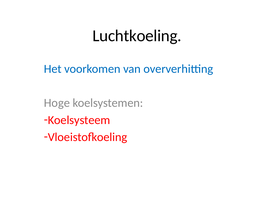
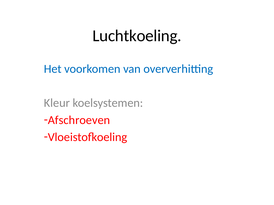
Hoge: Hoge -> Kleur (57, 103)
Koelsysteem: Koelsysteem -> Afschroeven (79, 120)
